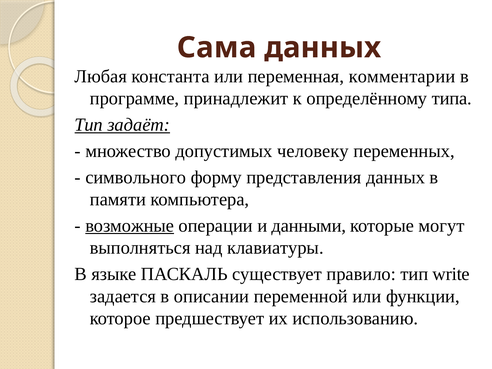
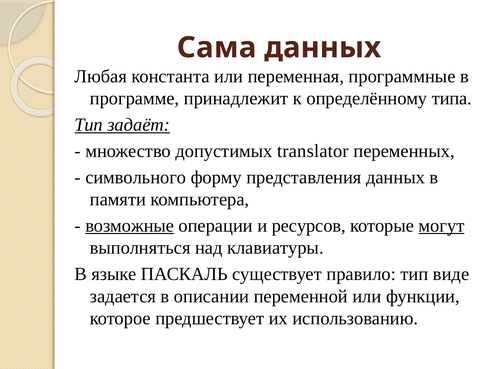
комментарии: комментарии -> программные (402, 76)
человеку: человеку -> translator (313, 151)
данными: данными -> ресурсов (309, 226)
могут underline: none -> present (442, 226)
write: write -> виде (451, 274)
